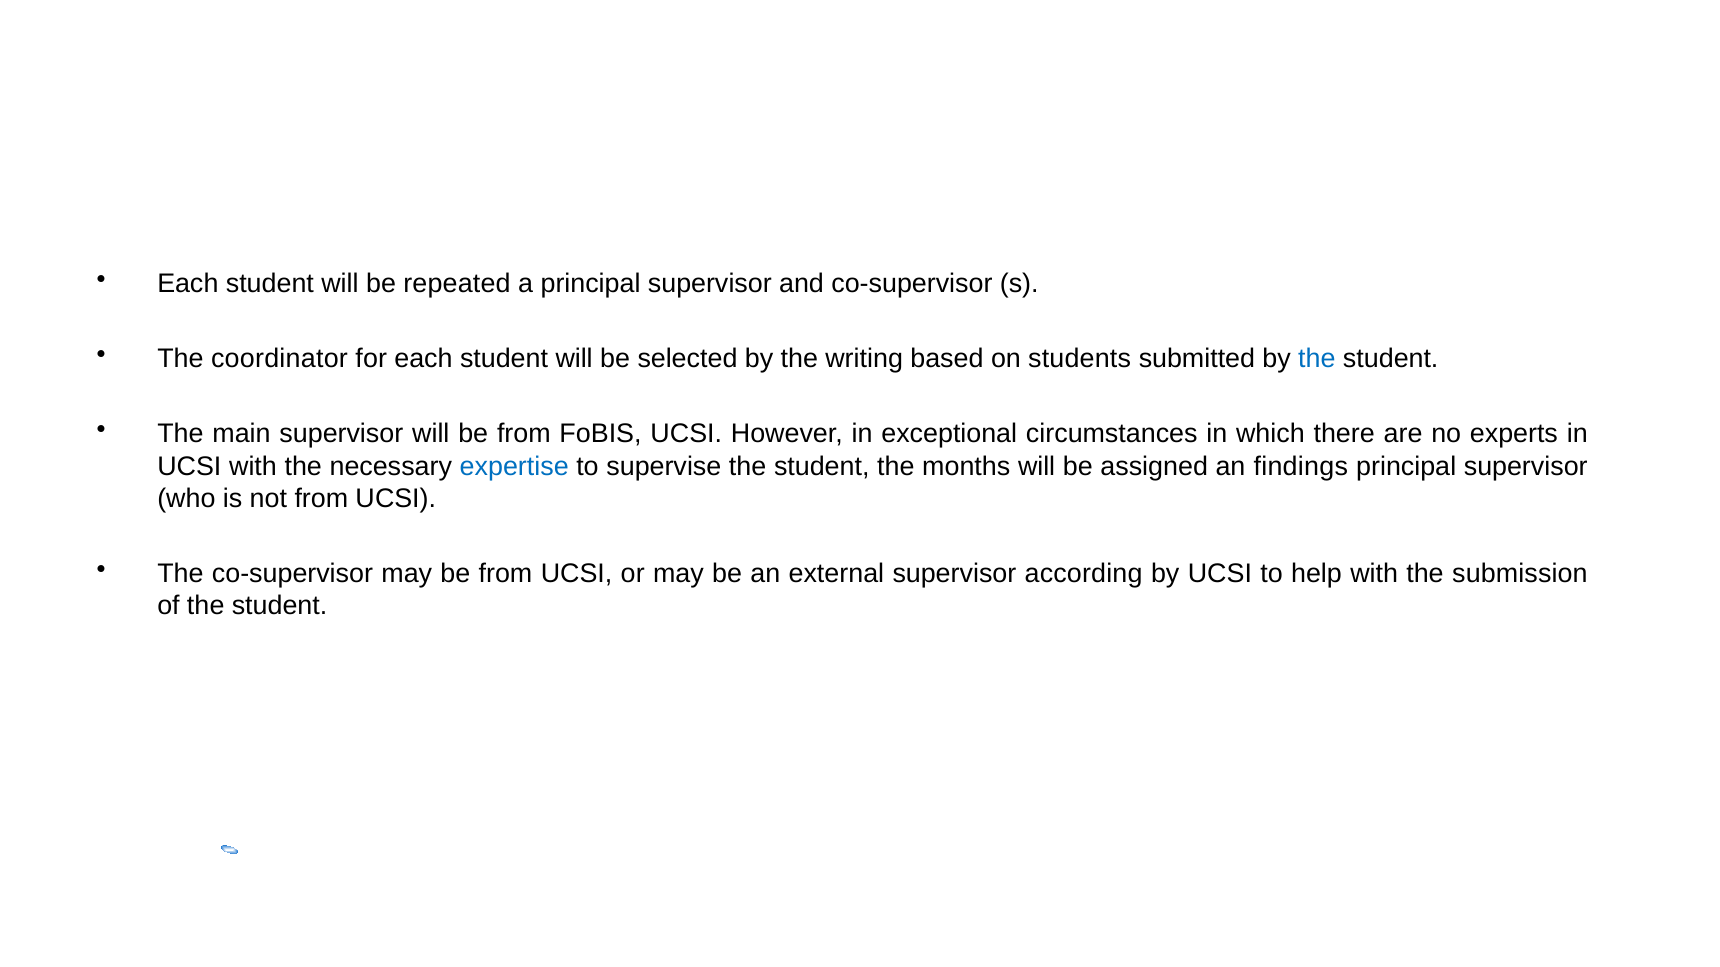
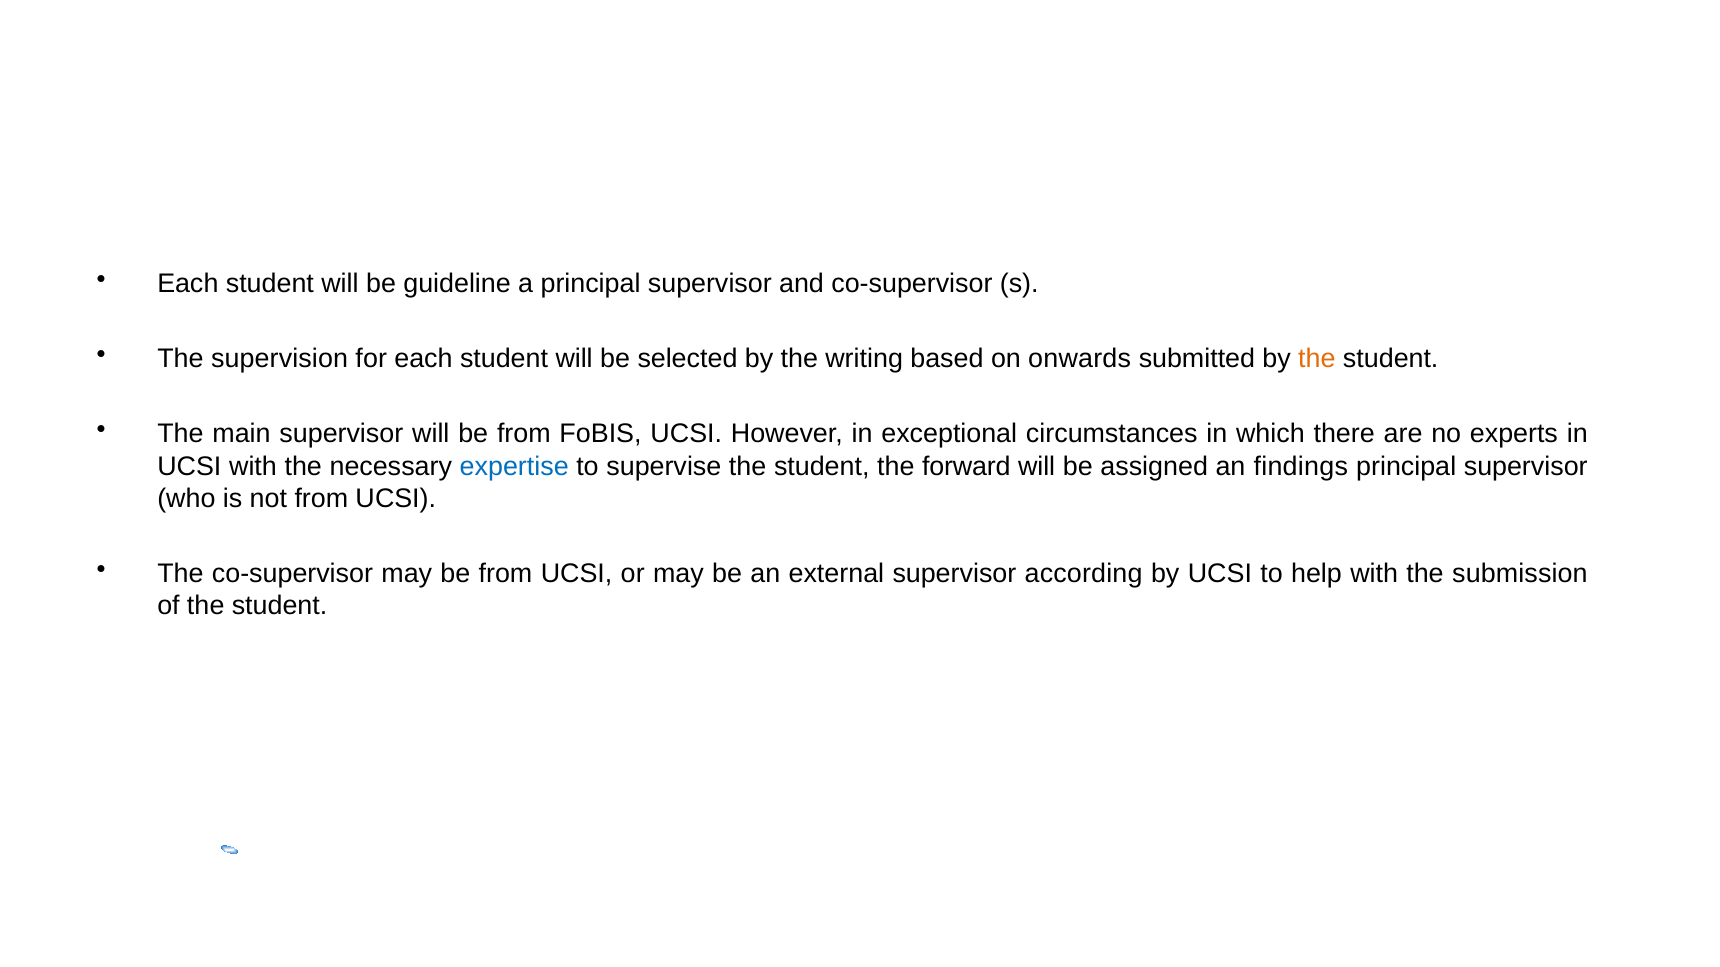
repeated: repeated -> guideline (457, 284)
coordinator: coordinator -> supervision (280, 359)
students: students -> onwards (1080, 359)
the colour: blue -> orange (1317, 359)
months: months -> forward (966, 466)
